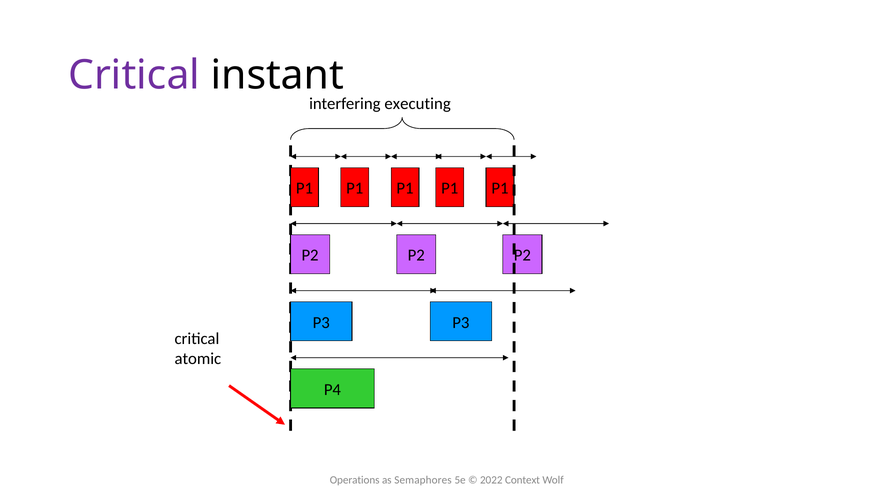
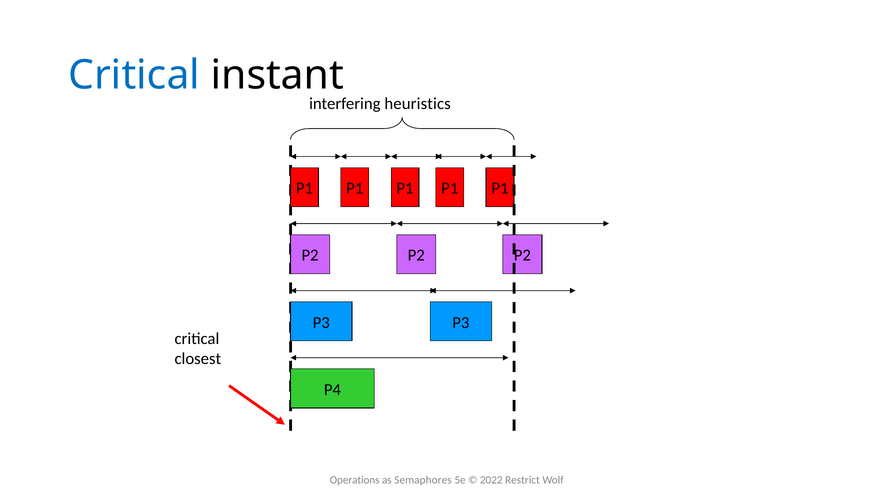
Critical colour: purple -> blue (134, 75)
executing: executing -> heuristics (418, 104)
atomic: atomic -> closest (198, 359)
Context: Context -> Restrict (522, 480)
